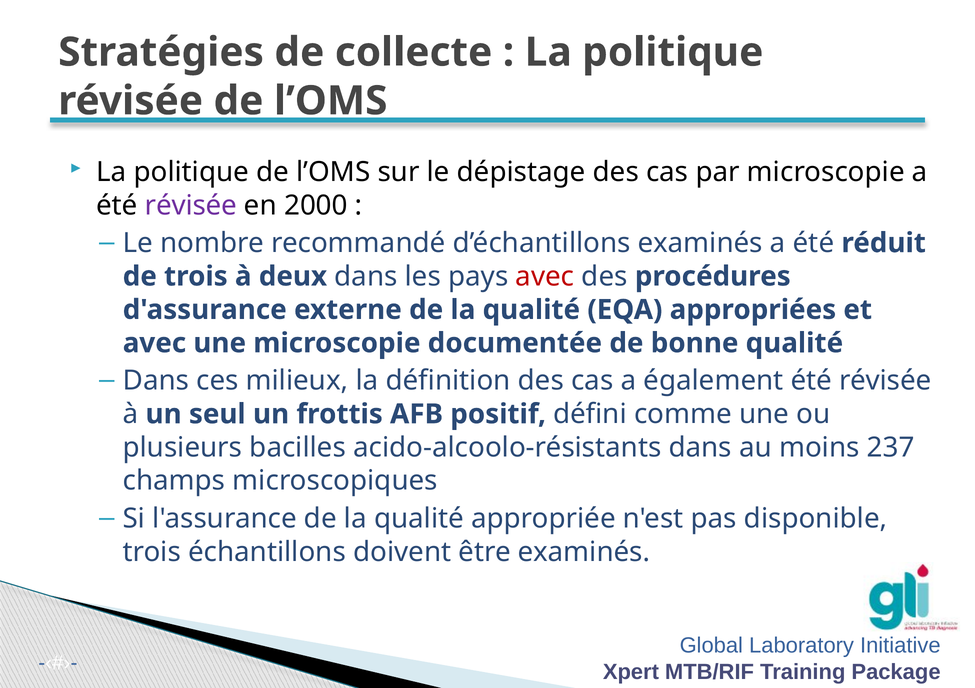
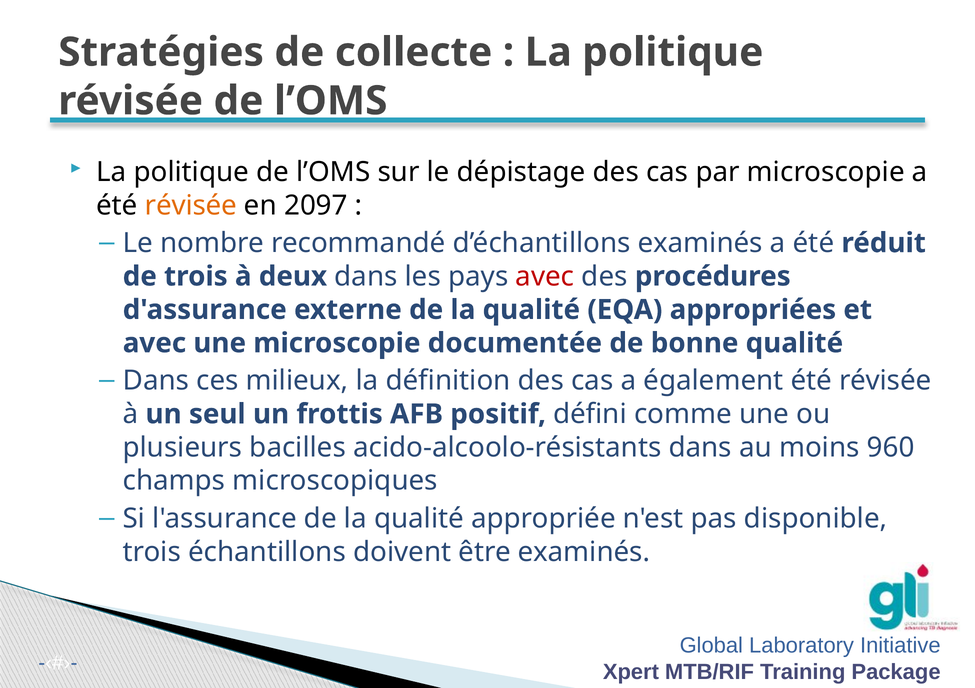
révisée colour: purple -> orange (191, 205)
2000: 2000 -> 2097 (316, 205)
237: 237 -> 960 (891, 448)
